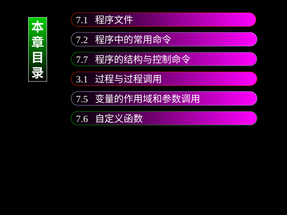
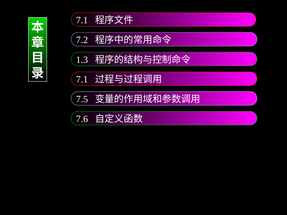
7.7: 7.7 -> 1.3 (82, 60)
3.1: 3.1 -> 7.1 (82, 79)
